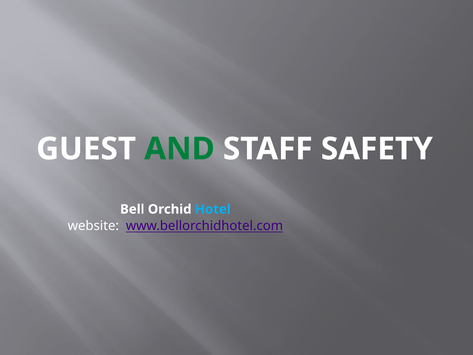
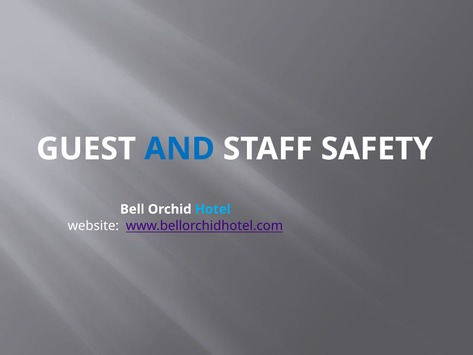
AND colour: green -> blue (179, 149)
